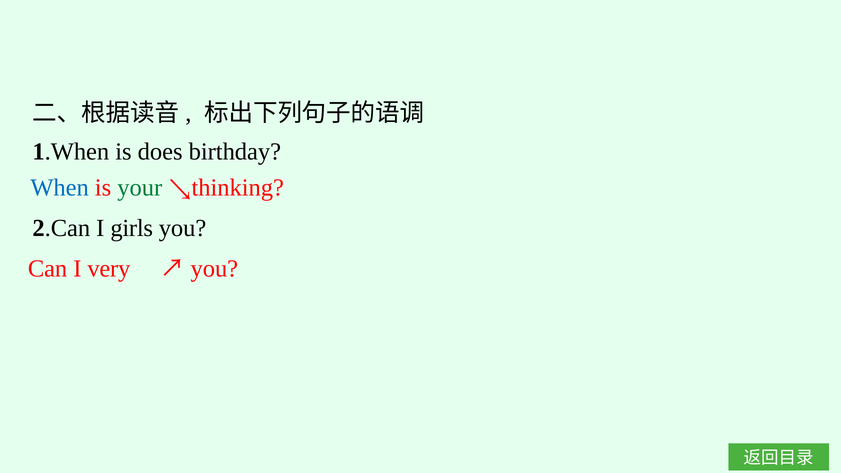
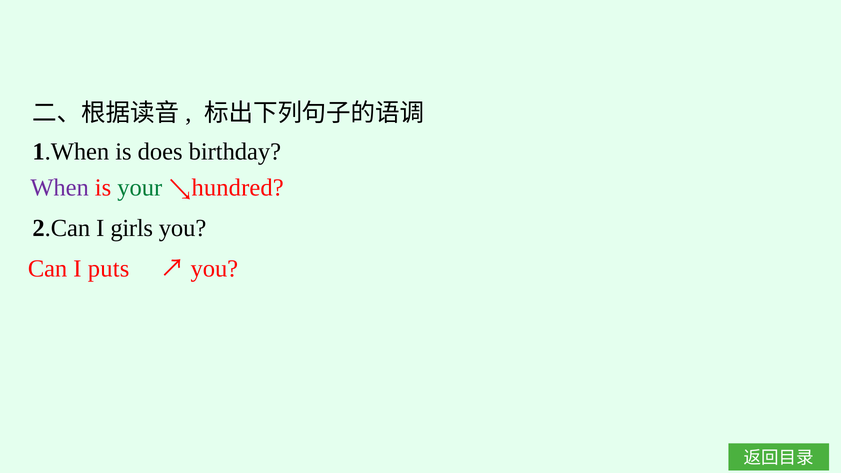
When colour: blue -> purple (60, 187)
thinking: thinking -> hundred (238, 187)
very: very -> puts (109, 268)
